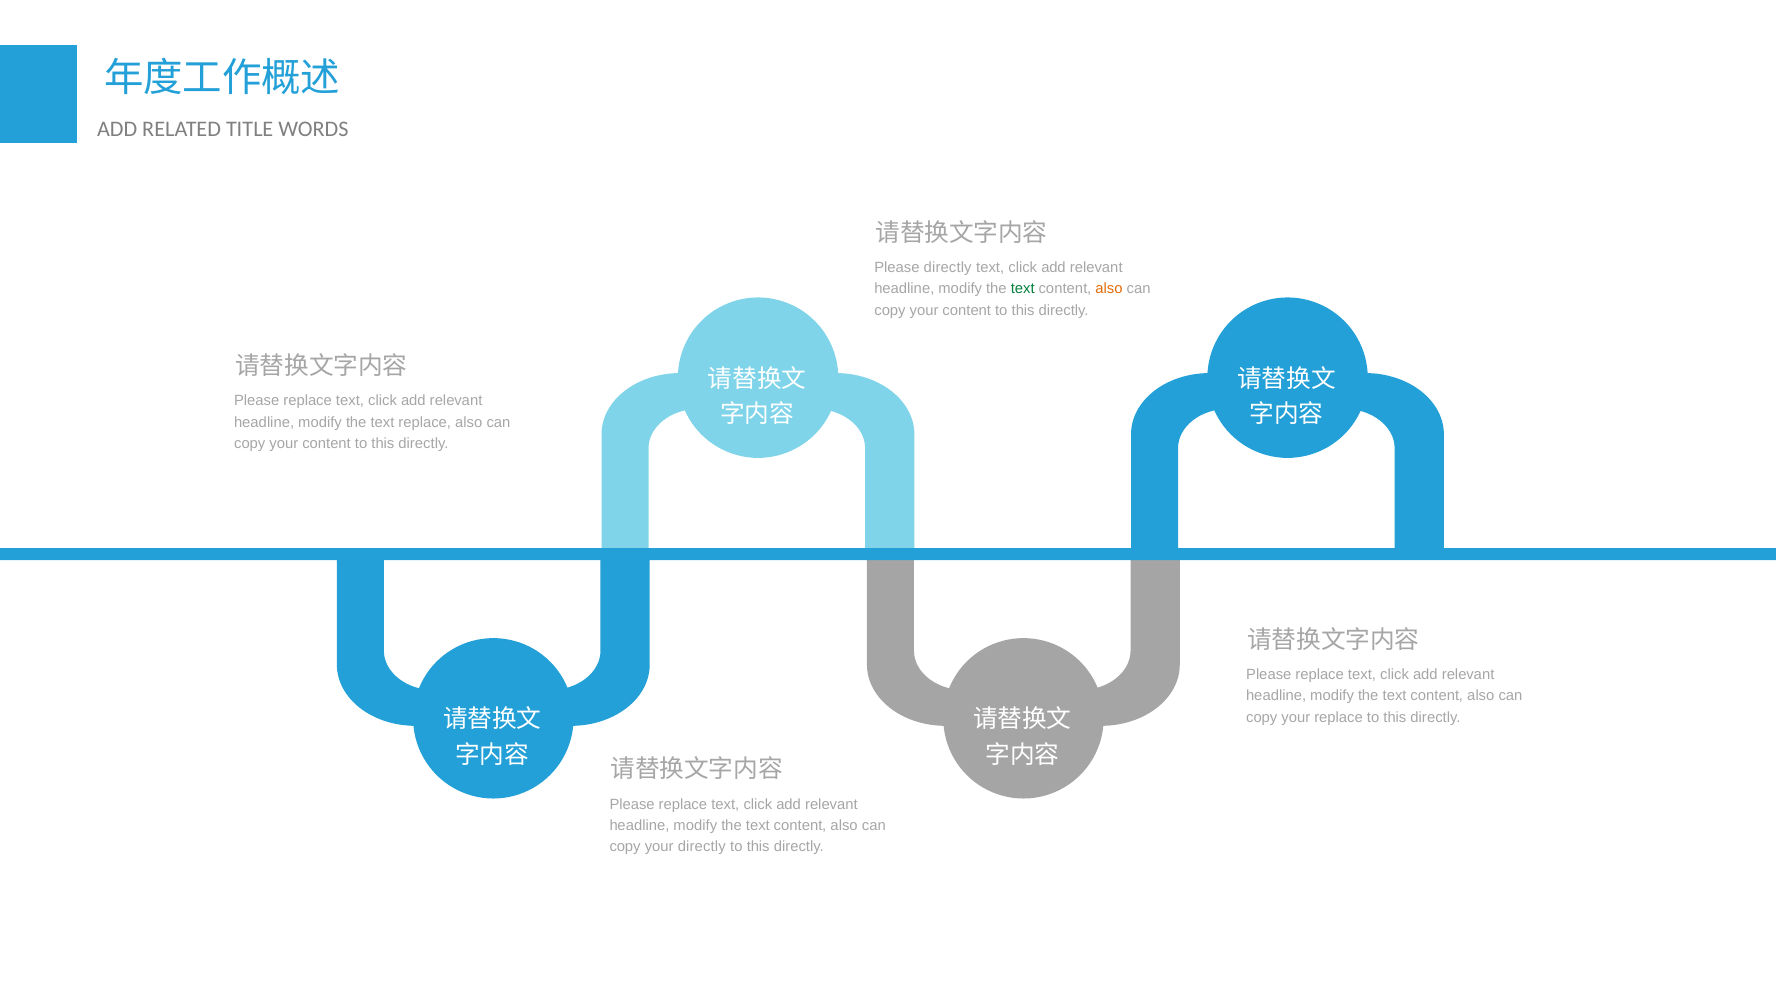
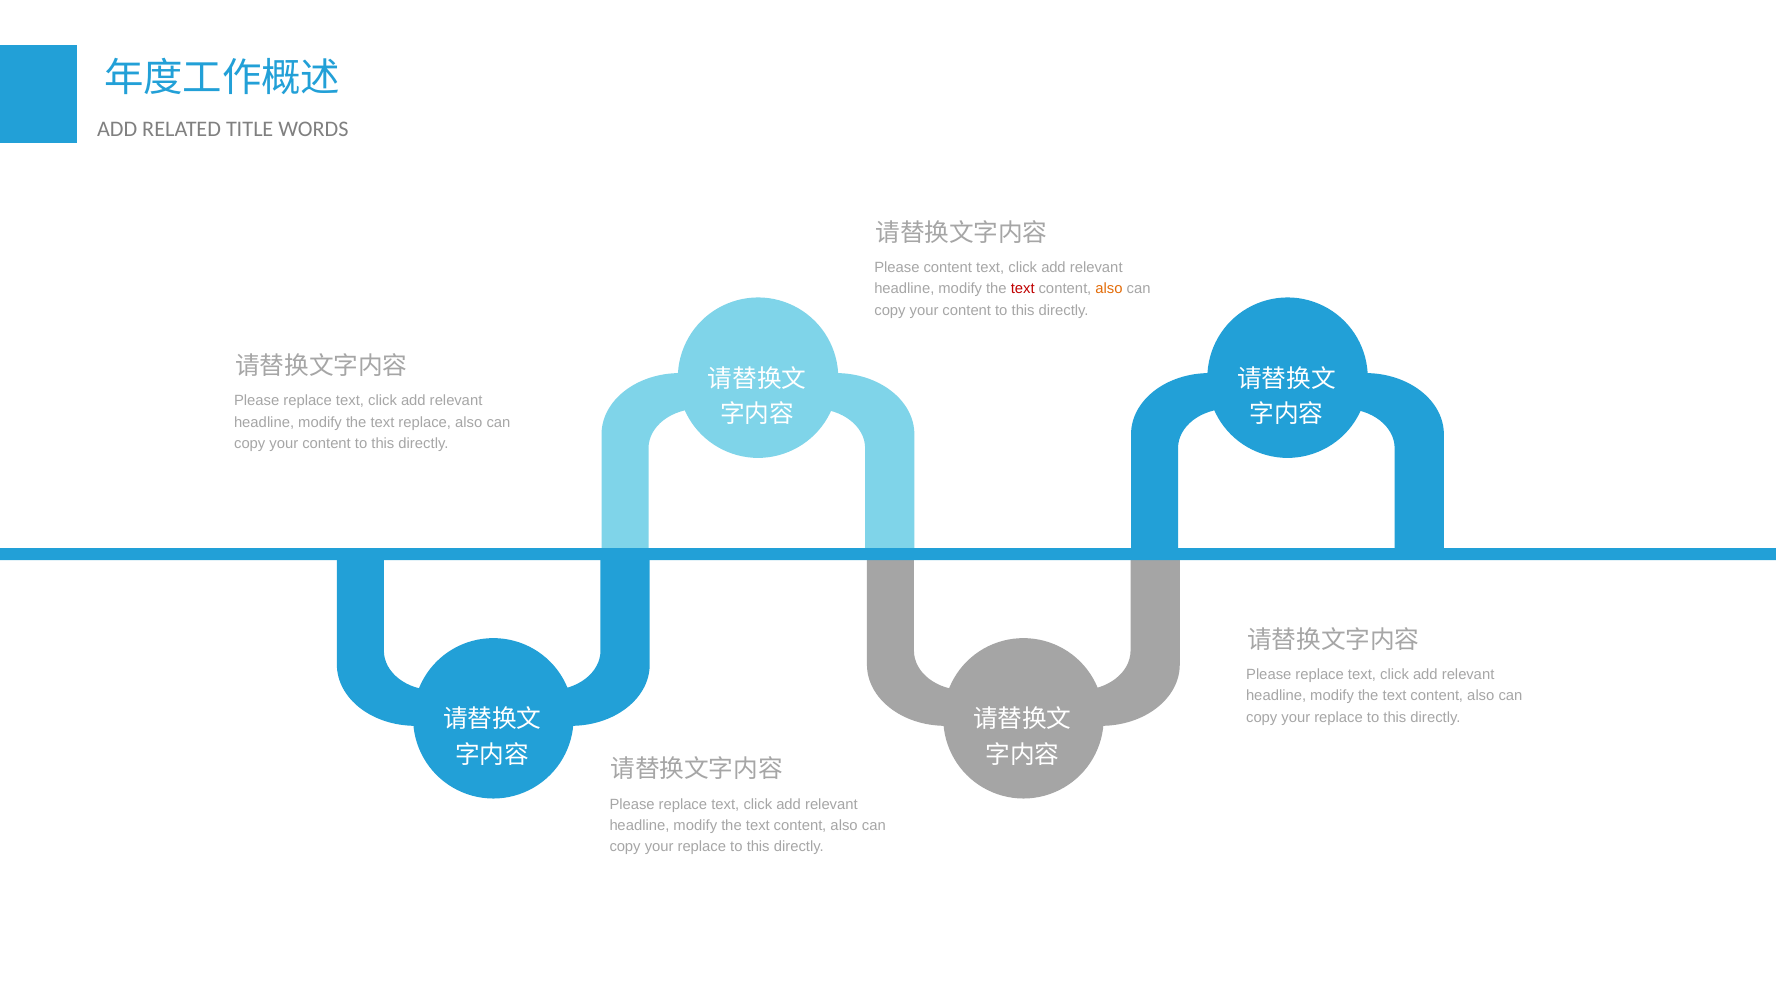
Please directly: directly -> content (948, 268)
text colour: green -> red (1023, 289)
directly: directly -> replace (702, 847)
